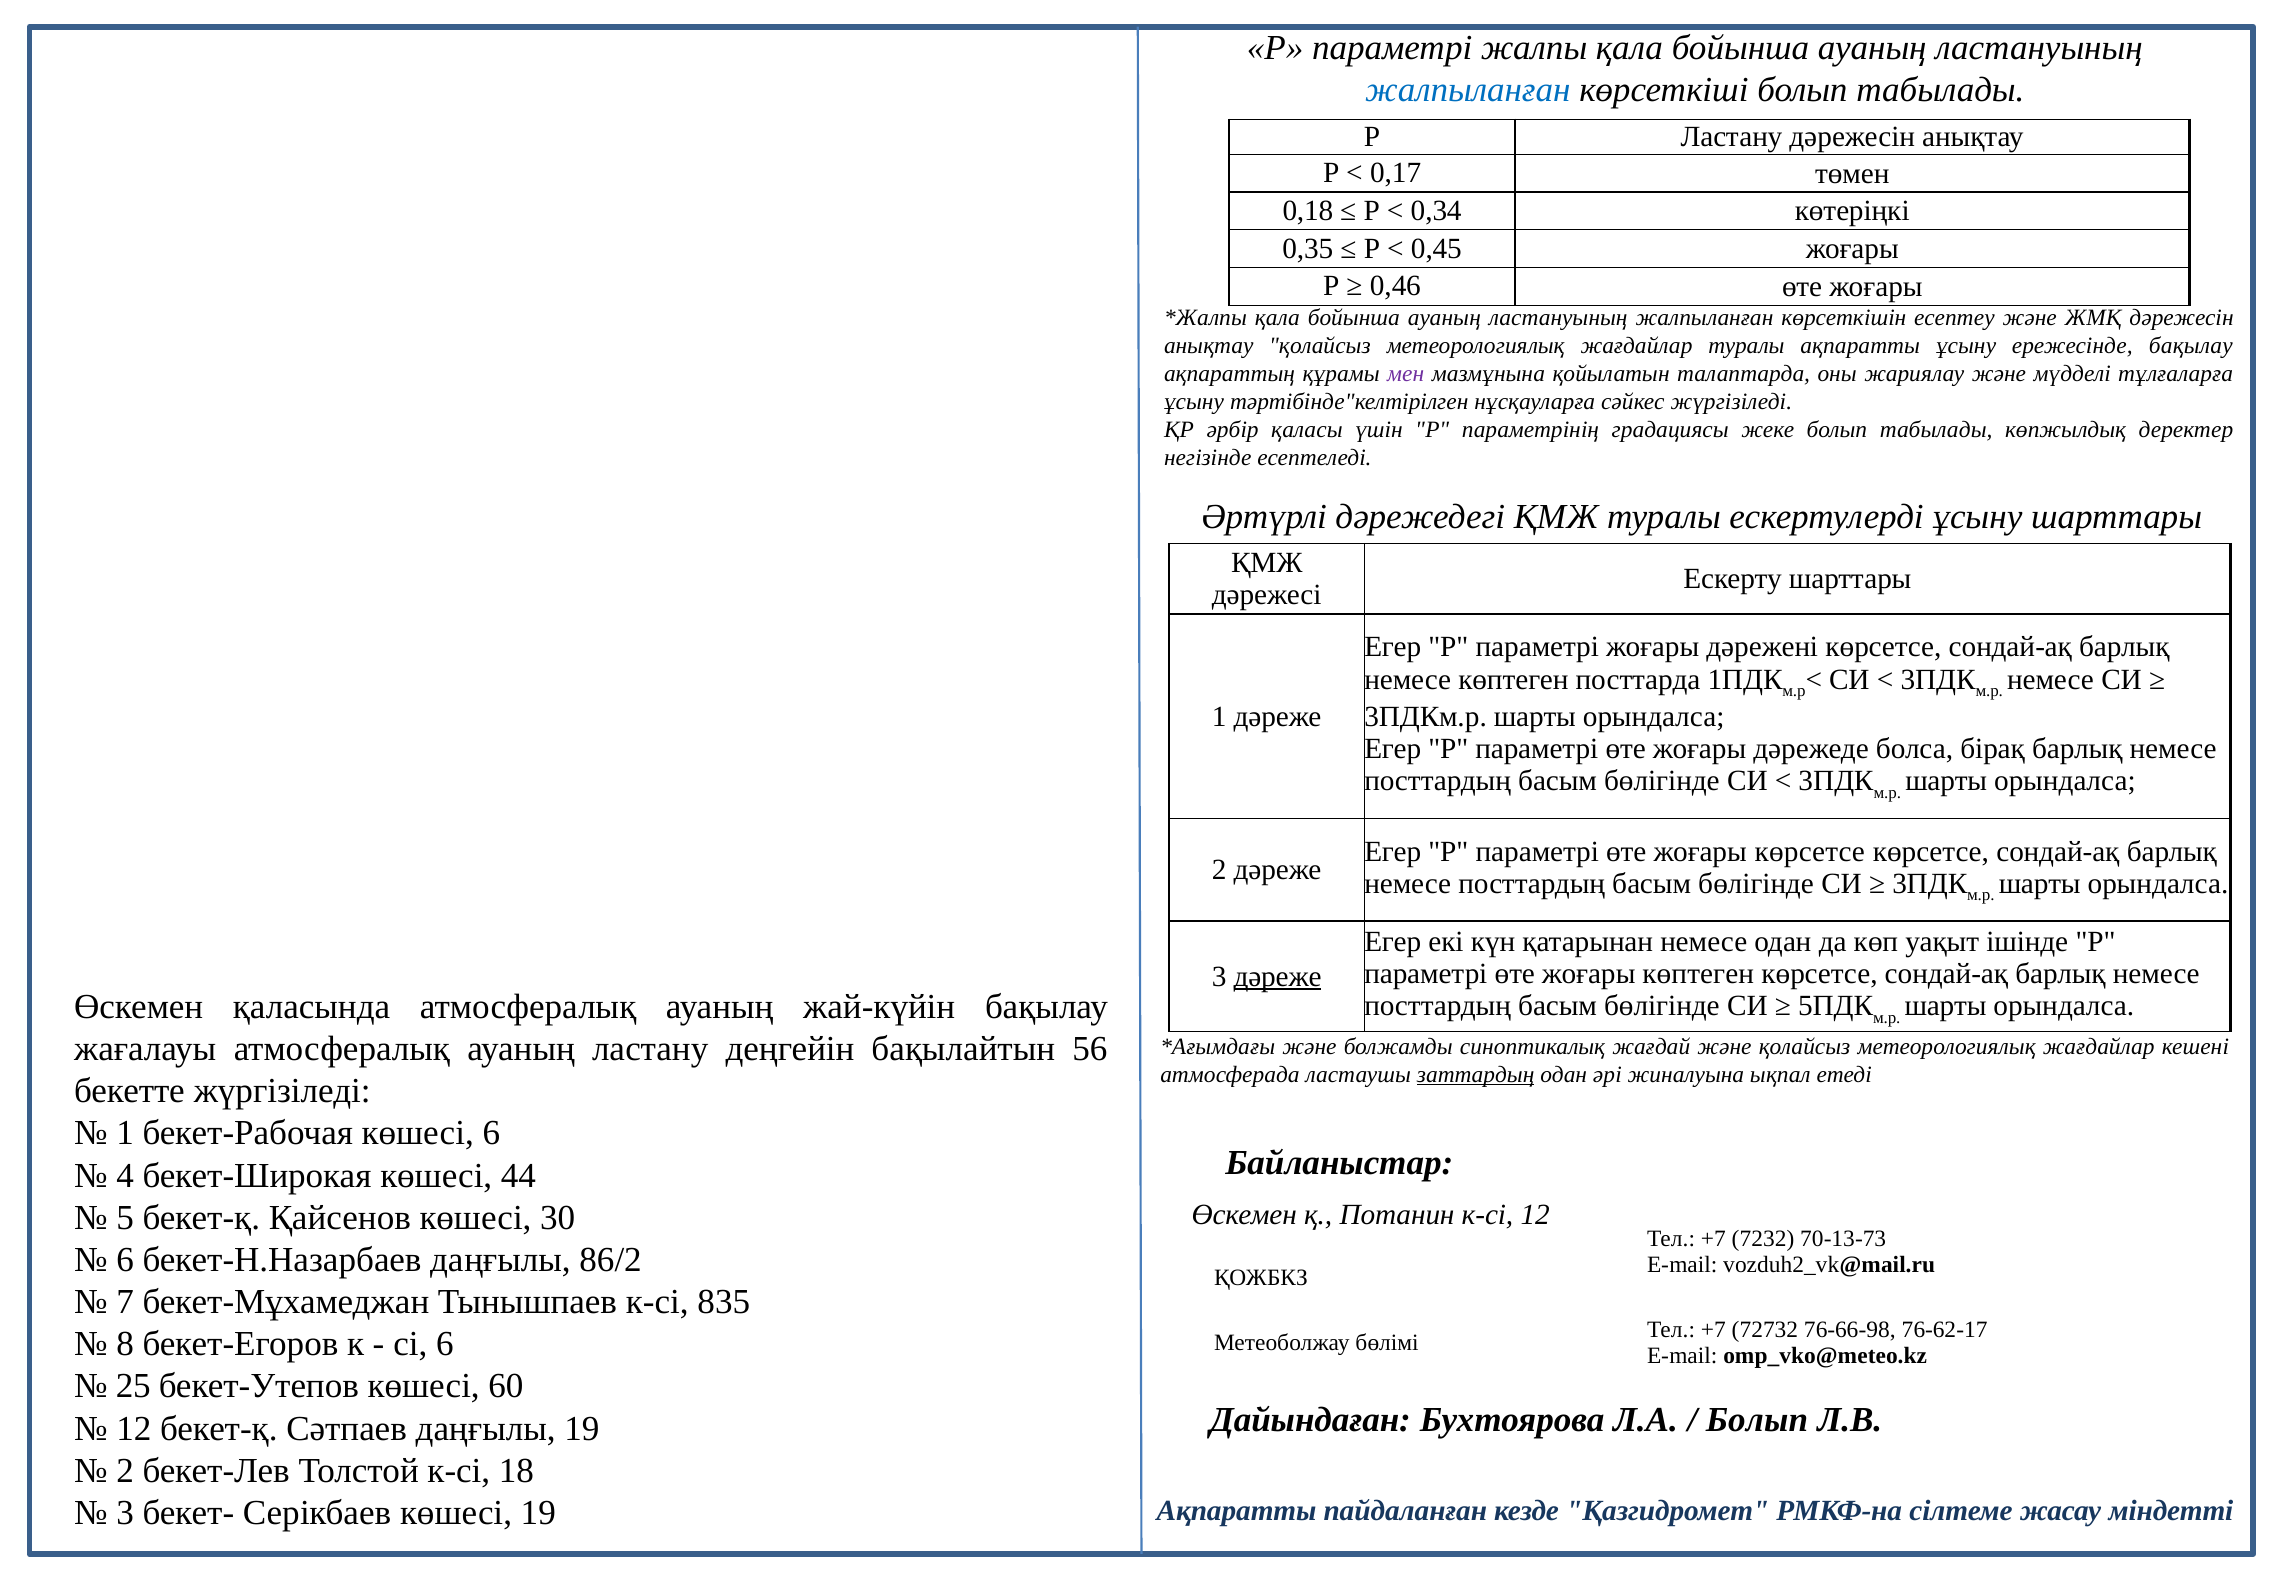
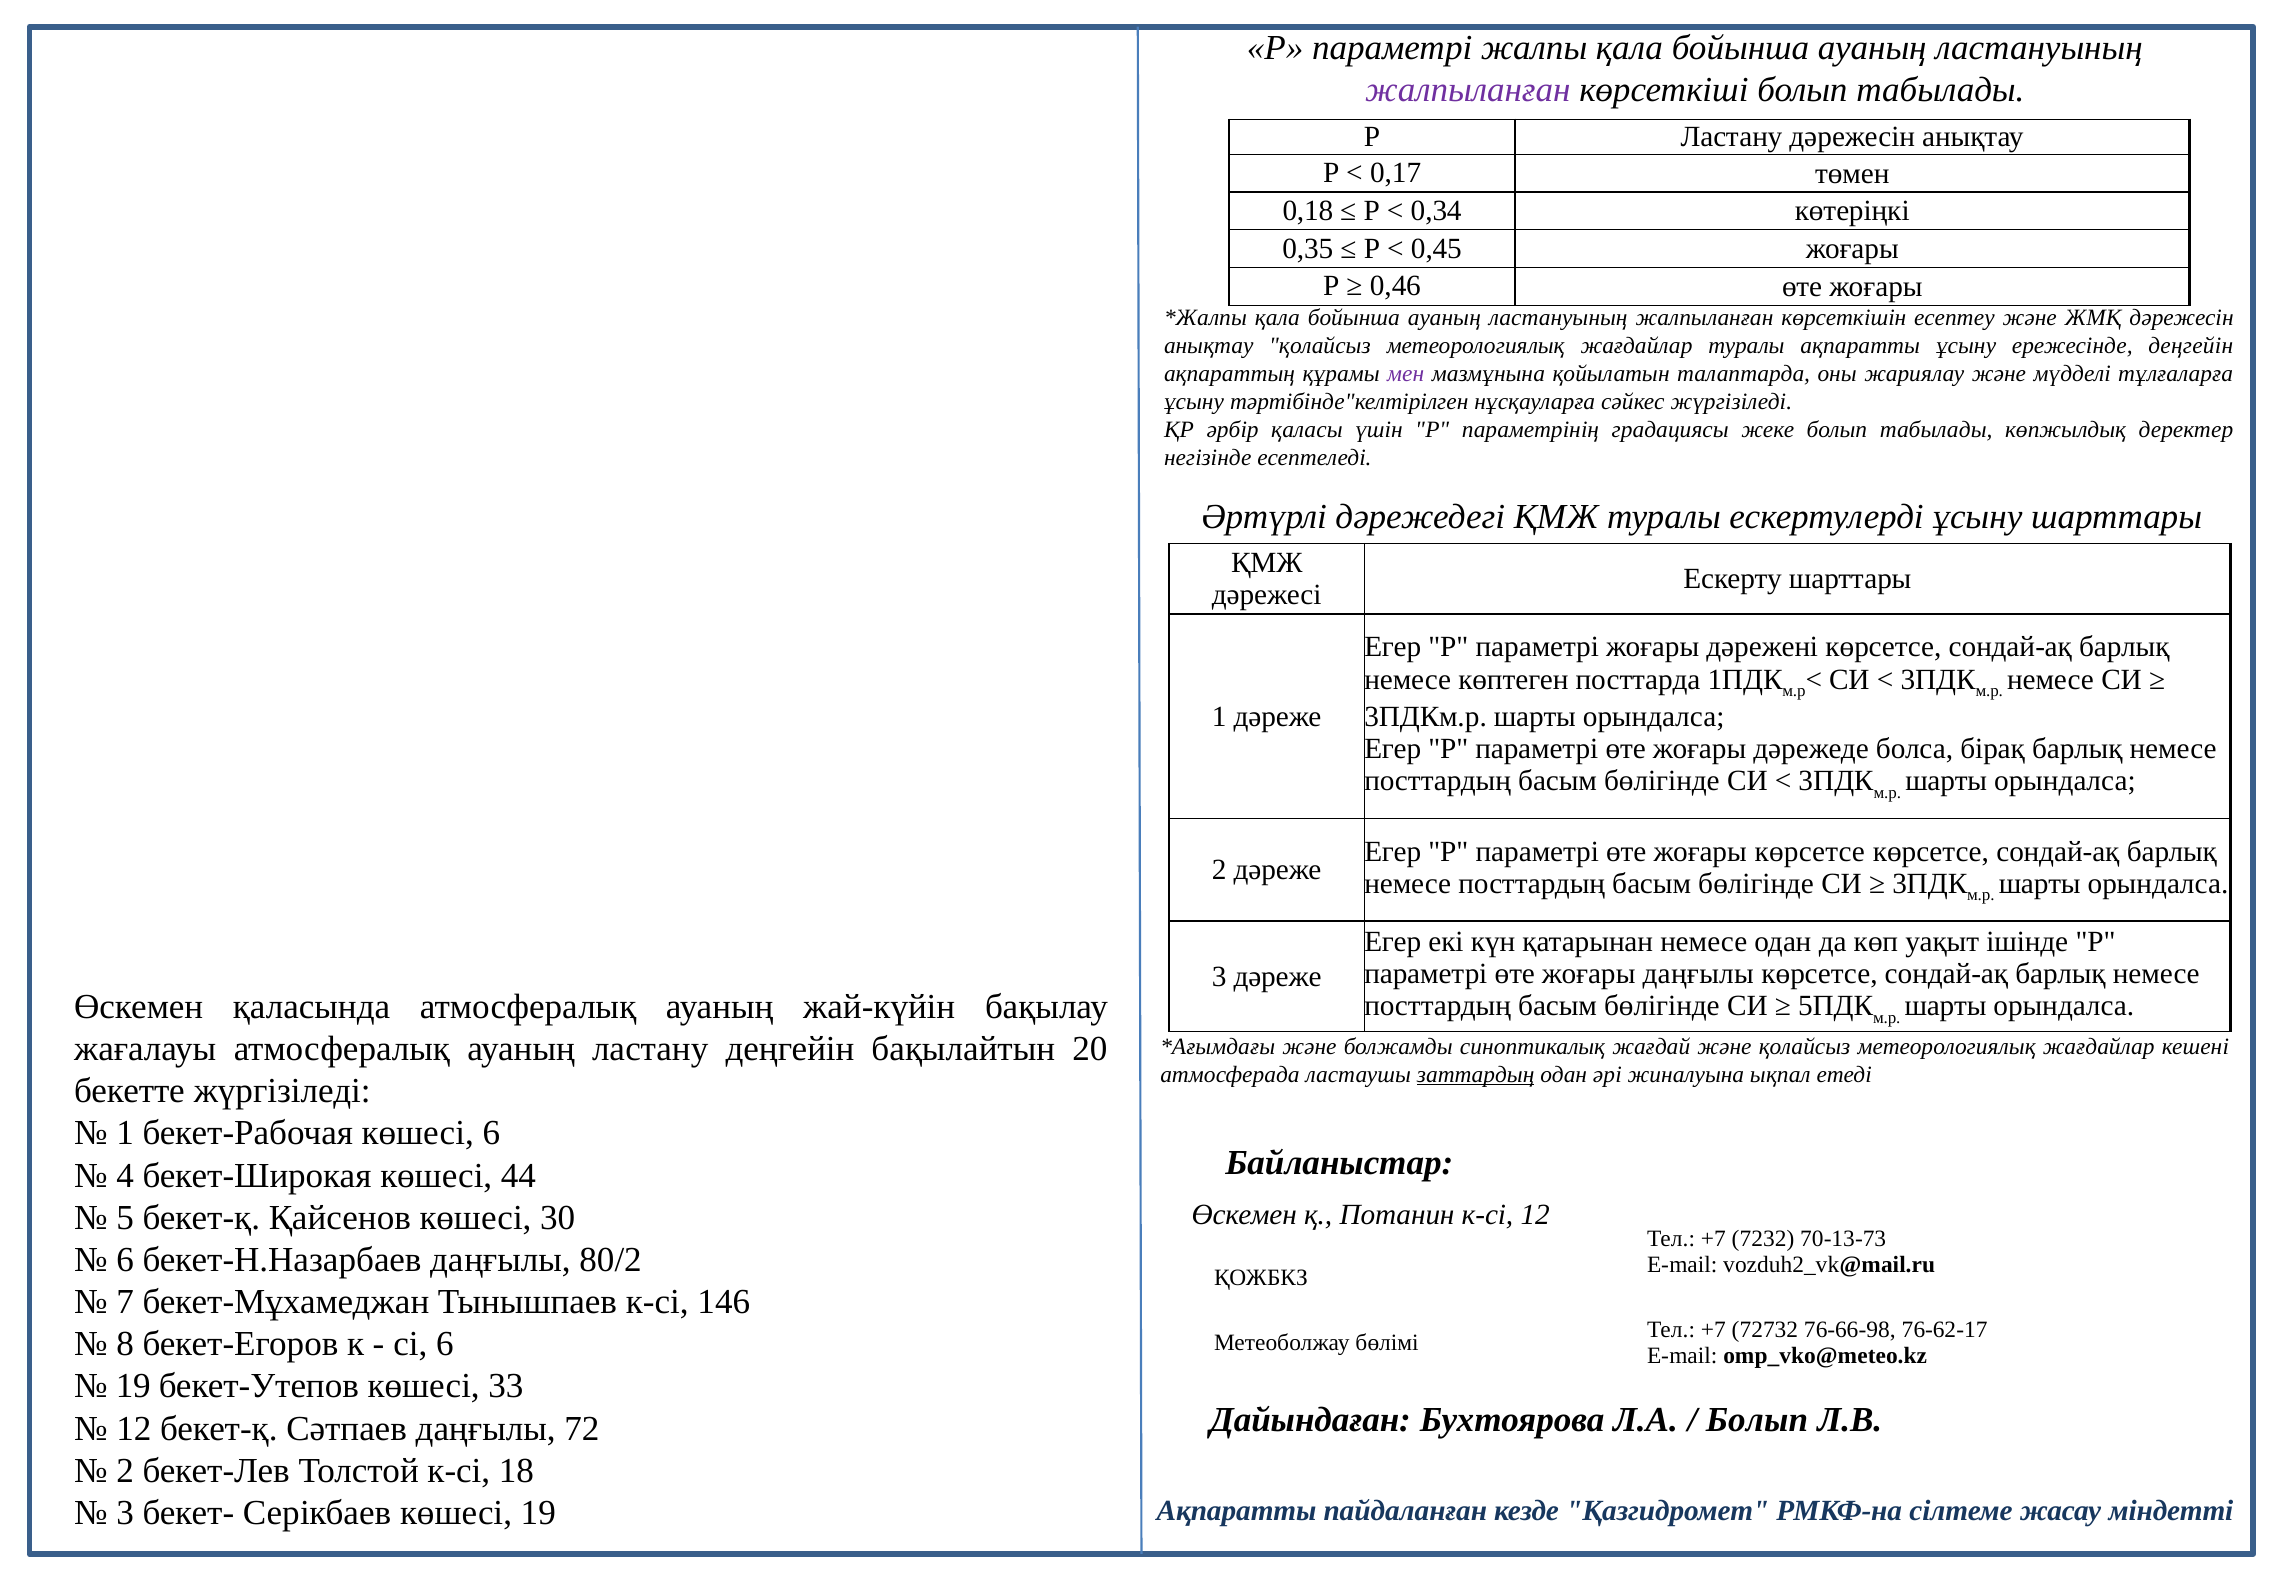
жалпыланған colour: blue -> purple (1468, 90)
ережесінде бақылау: бақылау -> деңгейін (2191, 346)
жоғары көптеген: көптеген -> даңғылы (1698, 974)
дәреже underline: present -> none (1278, 976)
56: 56 -> 20 (1090, 1049)
86/2: 86/2 -> 80/2 (611, 1259)
835: 835 -> 146 (724, 1302)
25: 25 -> 19 (133, 1386)
60: 60 -> 33 (506, 1386)
даңғылы 19: 19 -> 72 (582, 1428)
